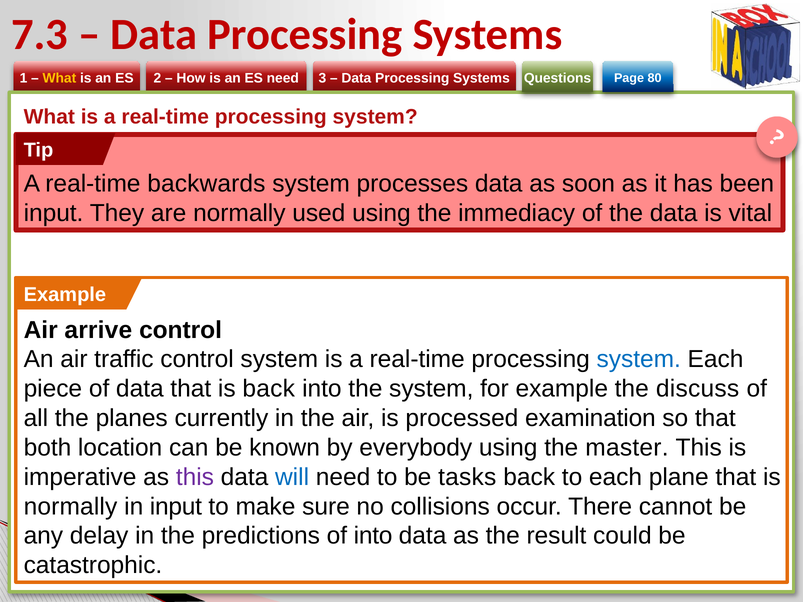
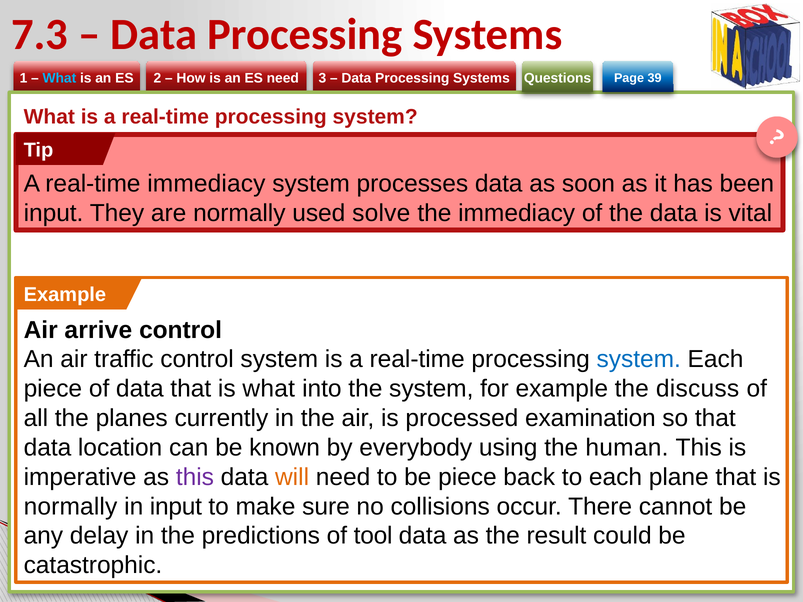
What colour: yellow -> light blue (59, 78)
80: 80 -> 39 (655, 78)
real-time backwards: backwards -> immediacy (206, 184)
used using: using -> solve (381, 213)
is back: back -> what (269, 389)
both: both -> data (47, 448)
master: master -> human (627, 448)
will colour: blue -> orange (292, 477)
be tasks: tasks -> piece (467, 477)
of into: into -> tool (373, 536)
